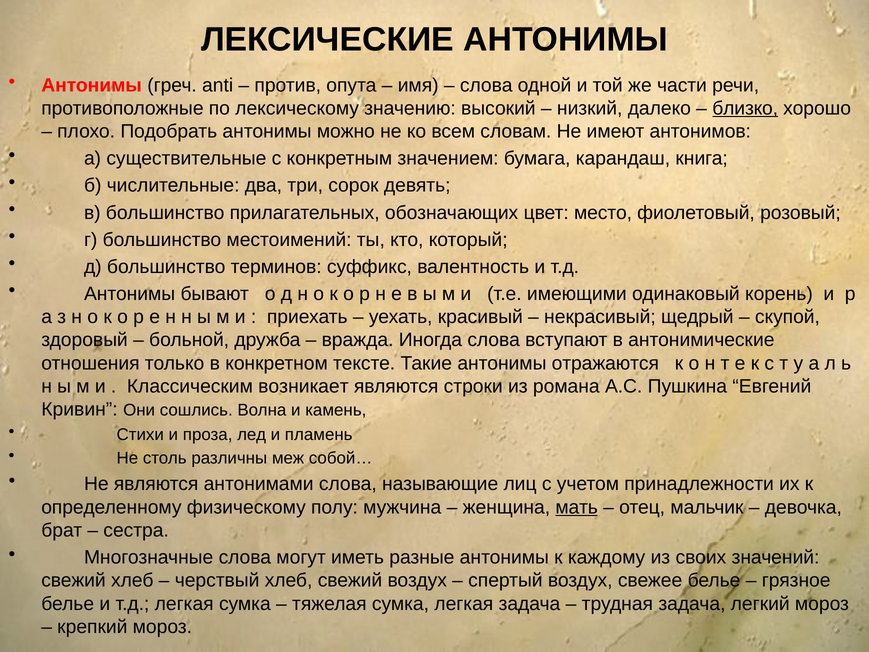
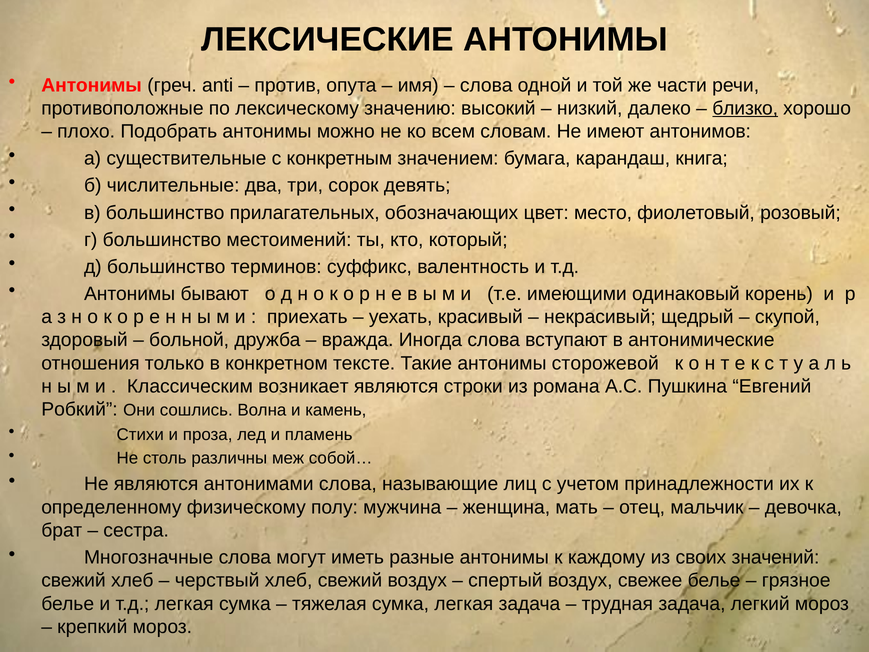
отражаются: отражаются -> сторожевой (605, 363)
Кривин: Кривин -> Робкий (79, 409)
мать underline: present -> none (577, 507)
